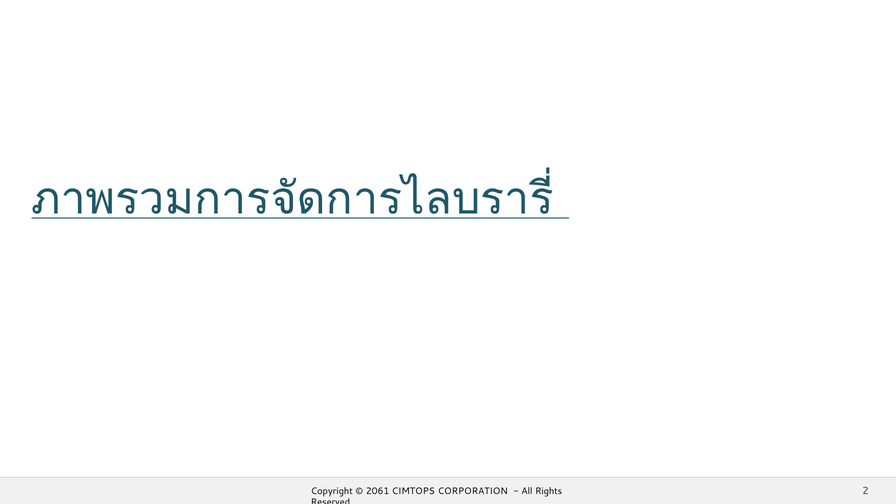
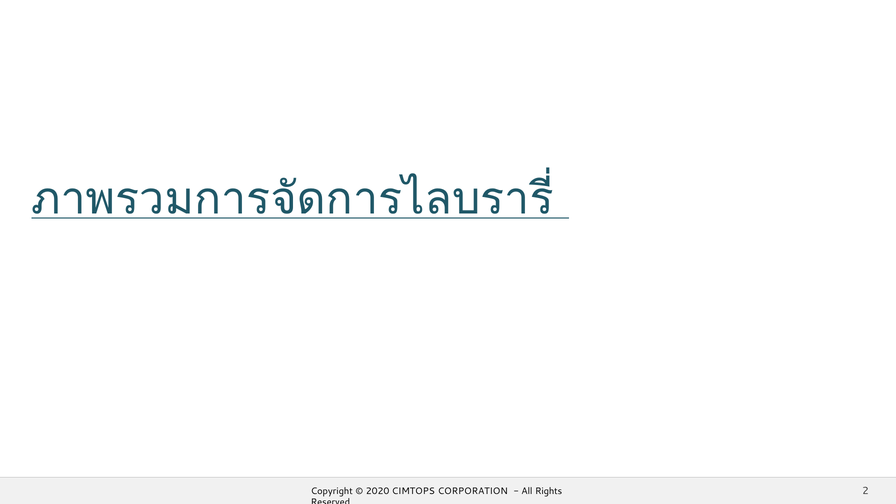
2061: 2061 -> 2020 (378, 491)
